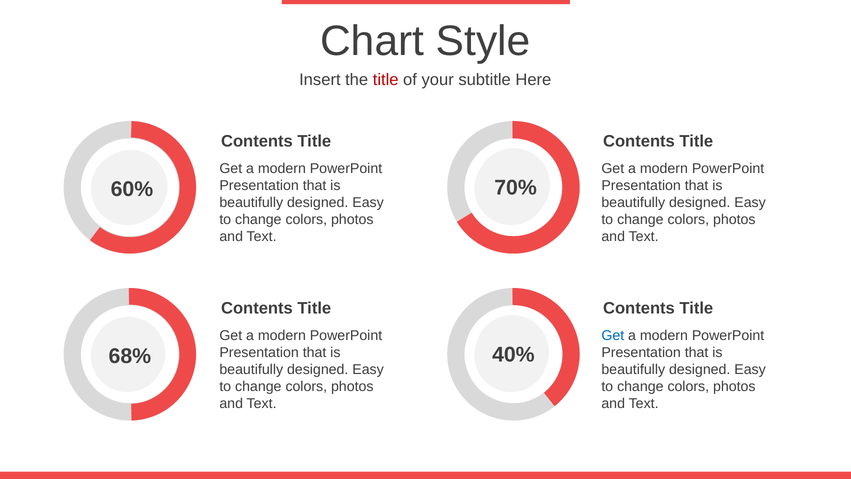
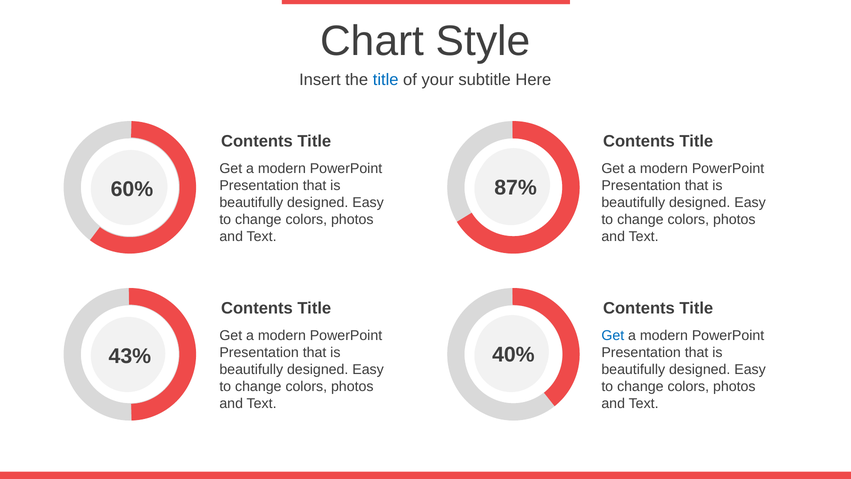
title colour: red -> blue (386, 80)
70%: 70% -> 87% (516, 188)
68%: 68% -> 43% (130, 356)
